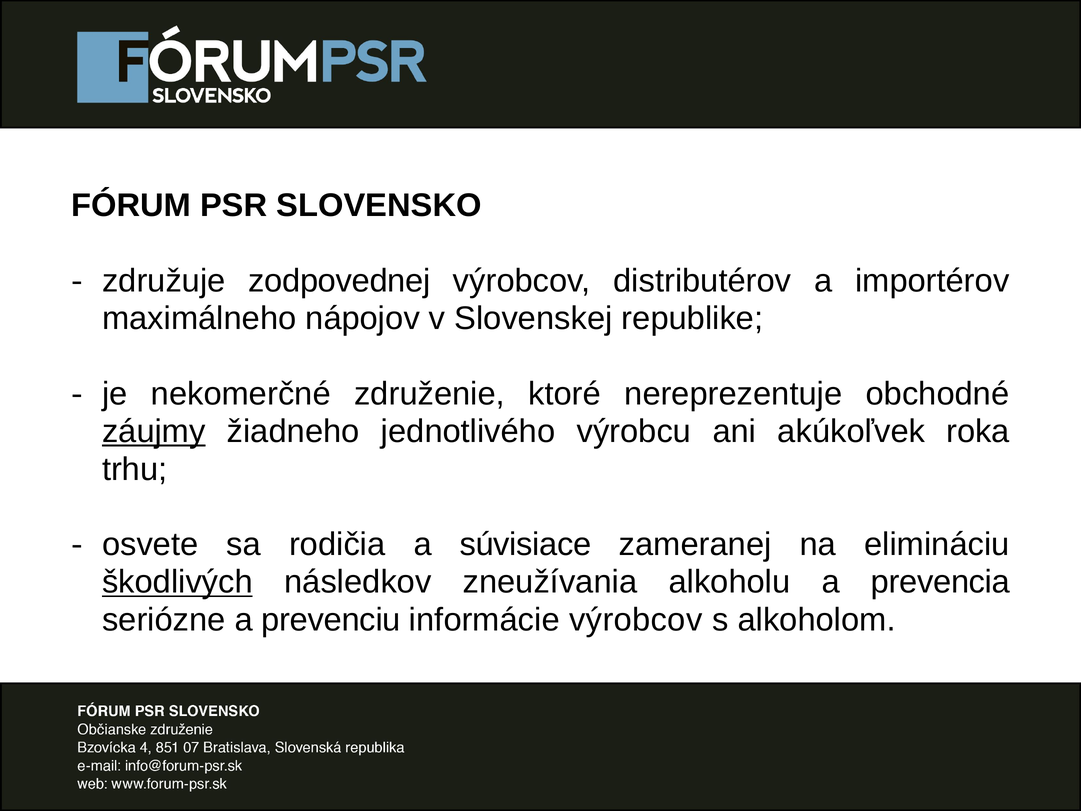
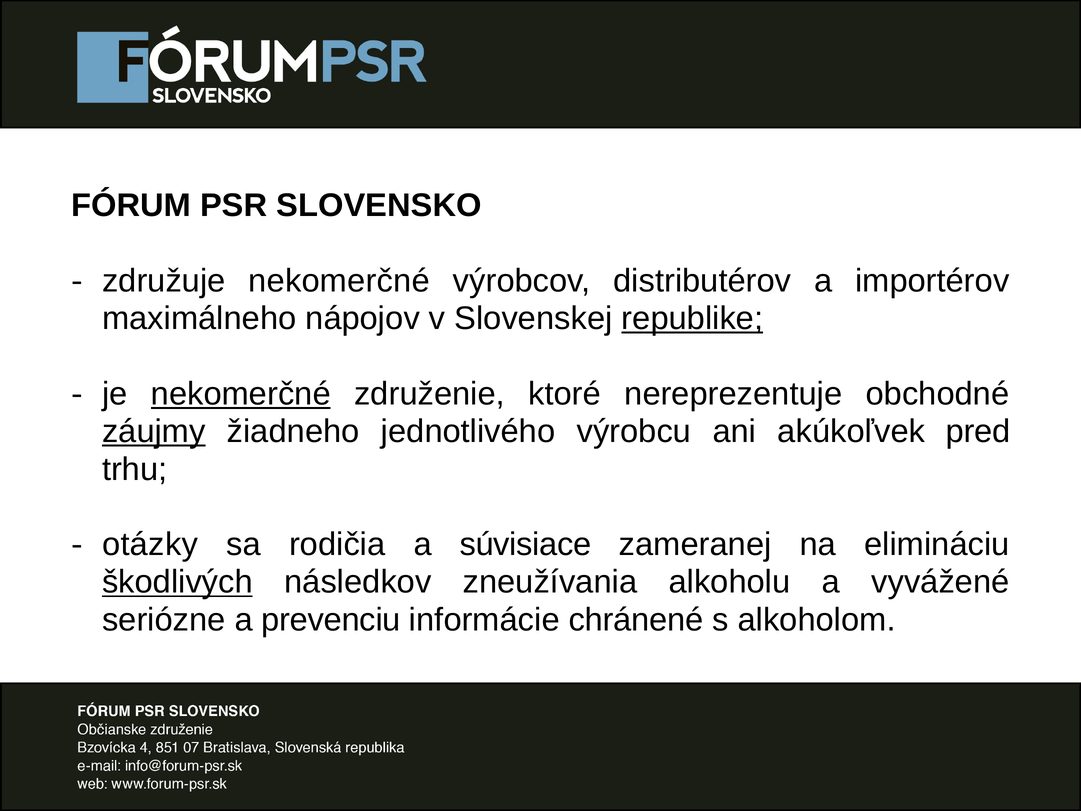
združuje zodpovednej: zodpovednej -> nekomerčné (339, 281)
republike underline: none -> present (692, 318)
nekomerčné underline: none -> present (241, 394)
roka: roka -> pred (978, 431)
osvete: osvete -> otázky (150, 544)
prevencia: prevencia -> vyvážené (940, 582)
informácie výrobcov: výrobcov -> chránené (636, 620)
